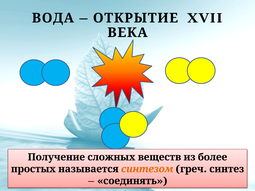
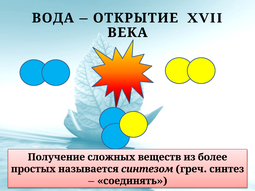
синтезом colour: orange -> black (147, 169)
